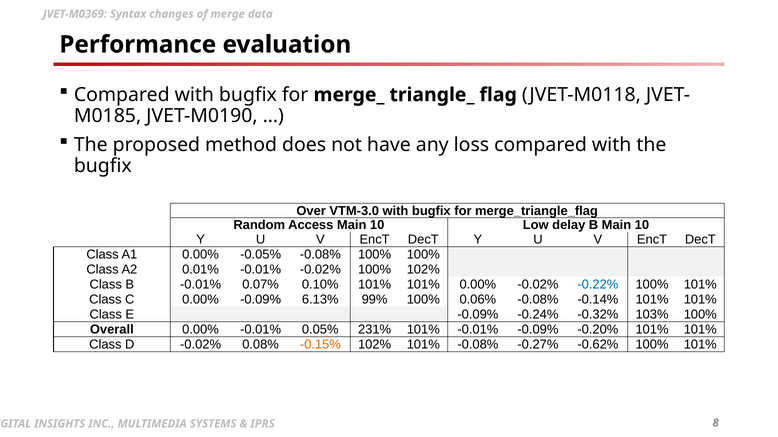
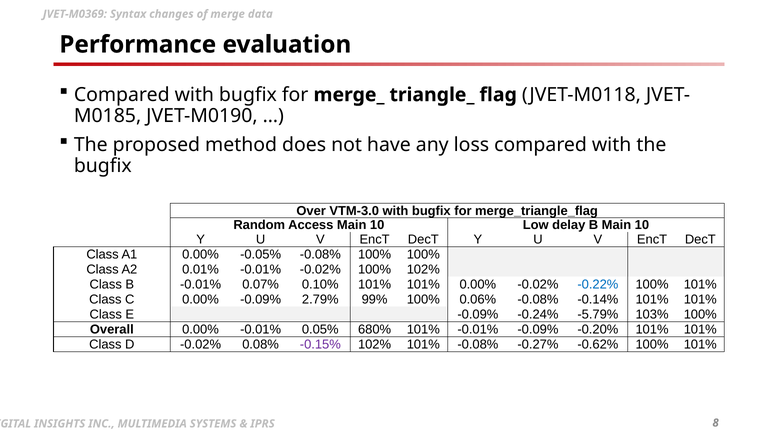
6.13%: 6.13% -> 2.79% (320, 300)
-0.32%: -0.32% -> -5.79% (598, 315)
231%: 231% -> 680% (375, 330)
-0.15% colour: orange -> purple (320, 345)
